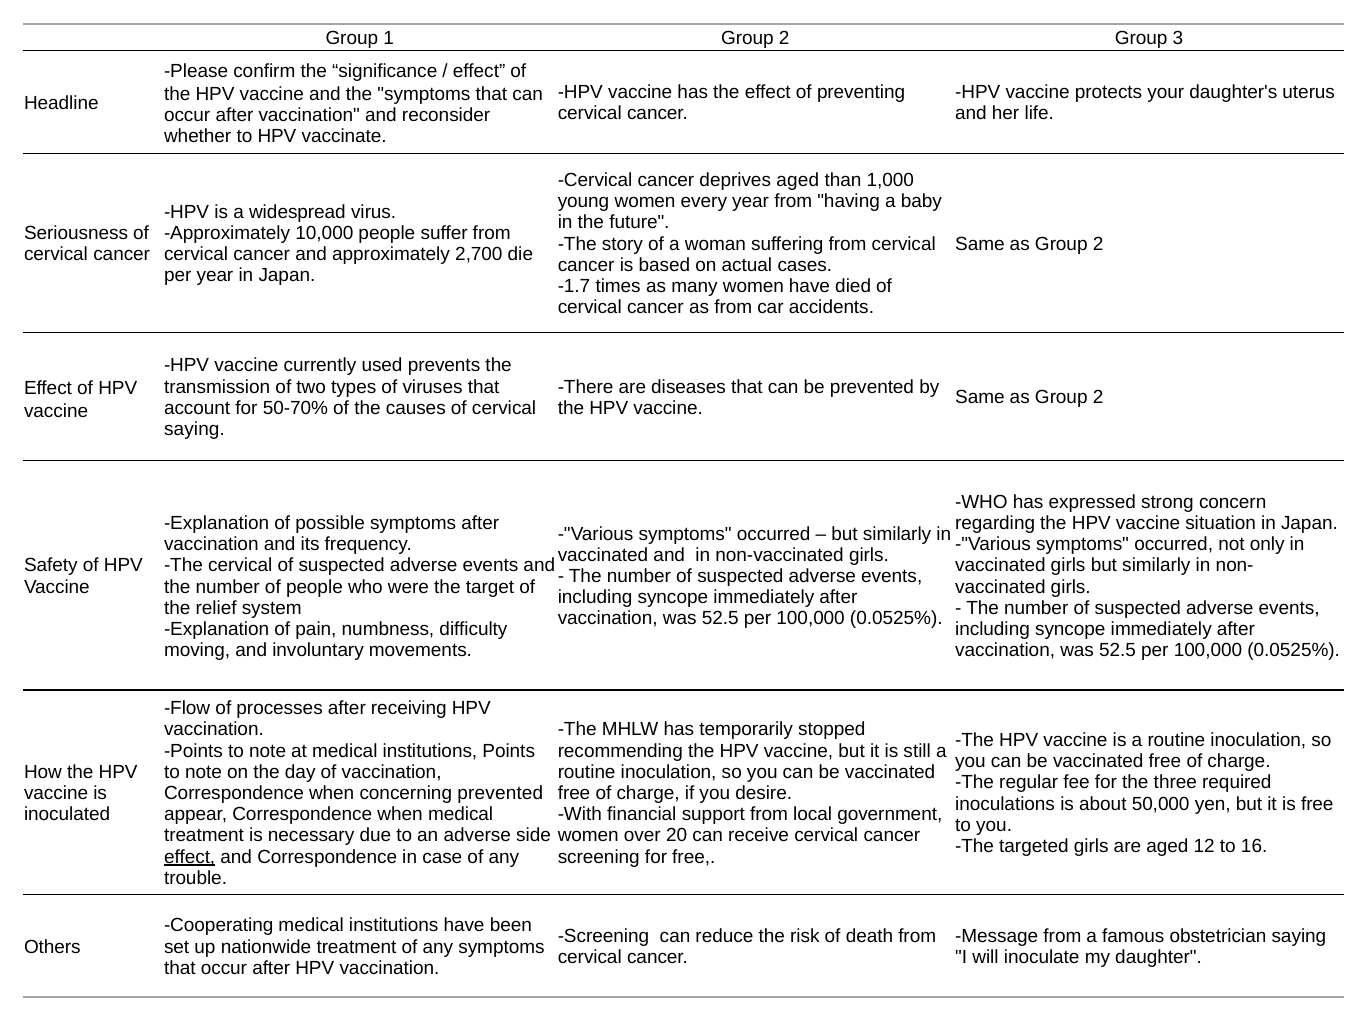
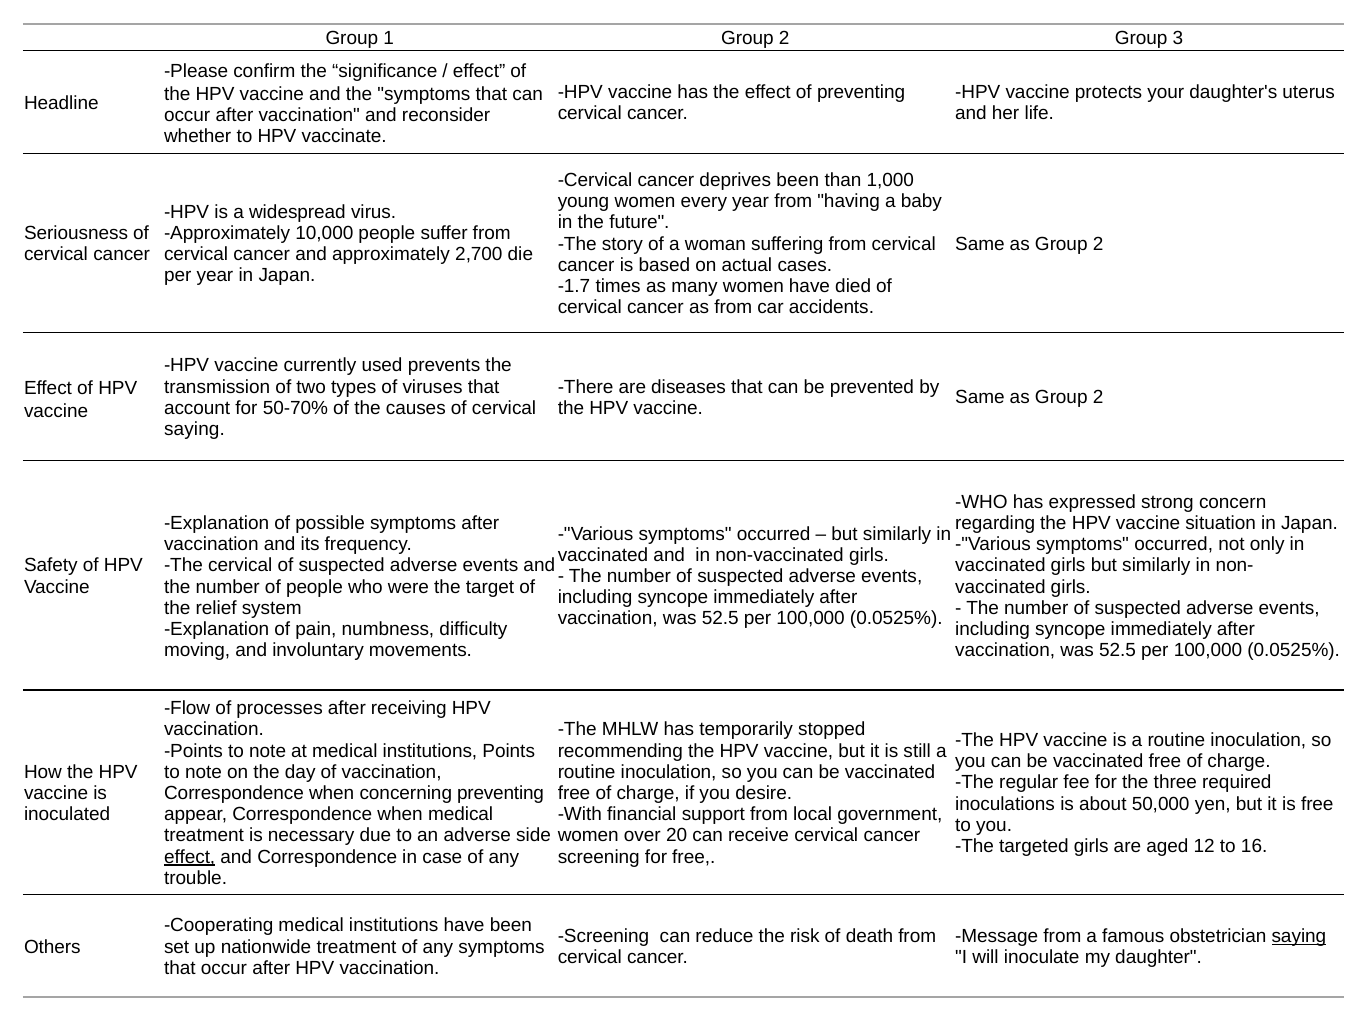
deprives aged: aged -> been (798, 180)
concerning prevented: prevented -> preventing (501, 793)
saying underline: none -> present (1299, 936)
